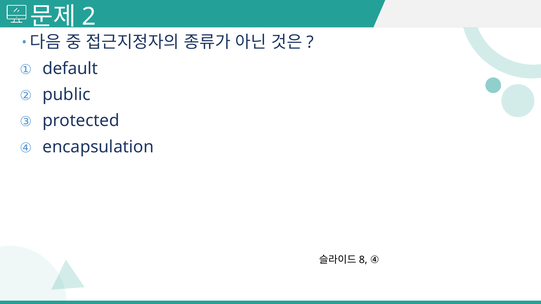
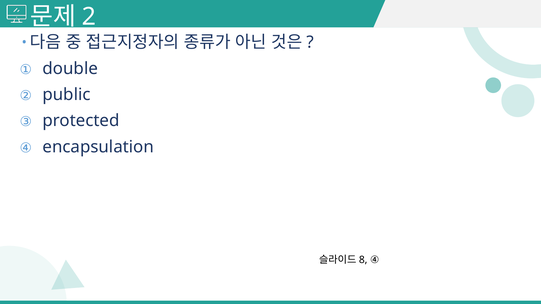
default: default -> double (70, 69)
